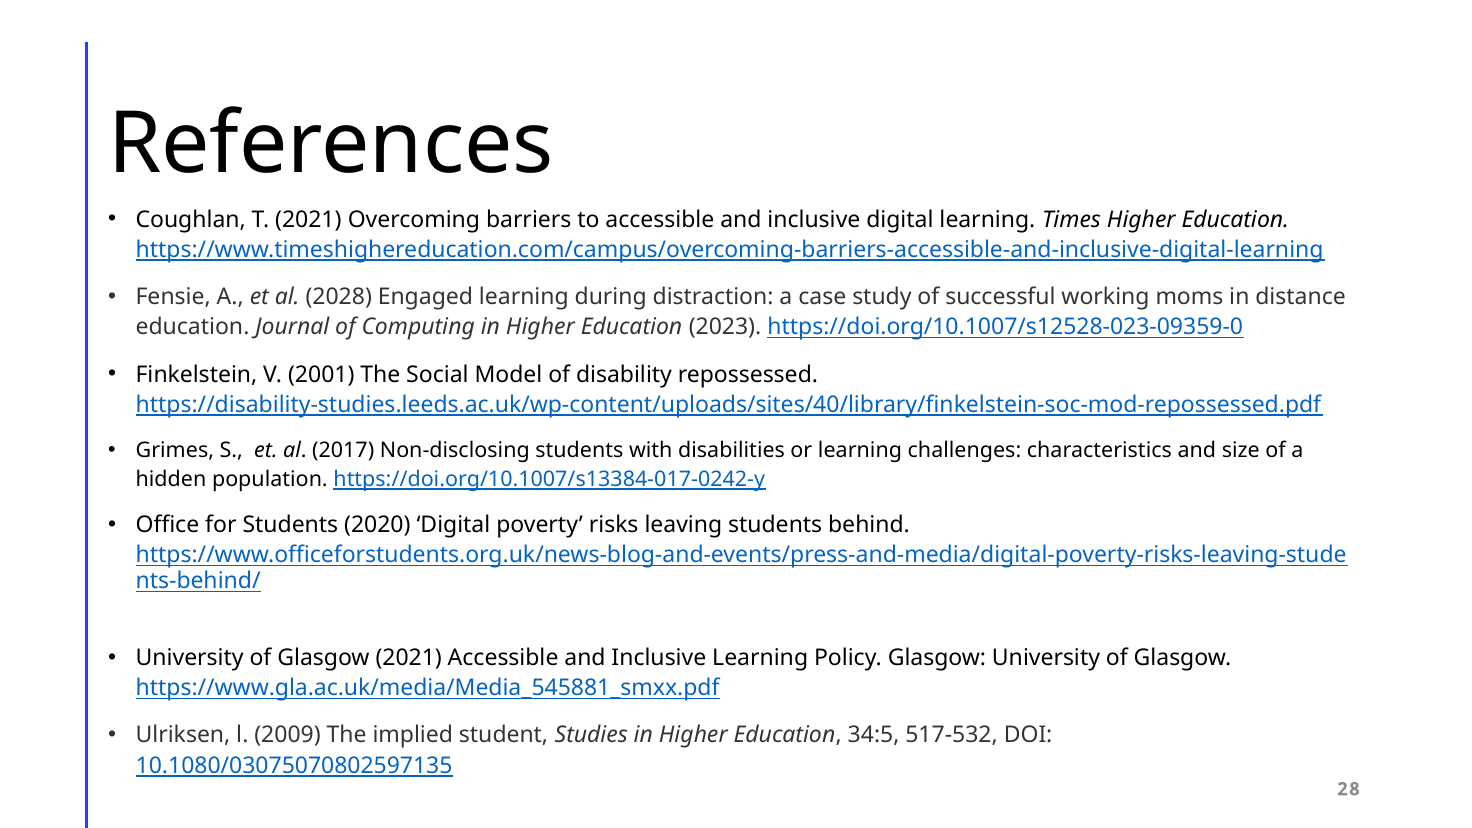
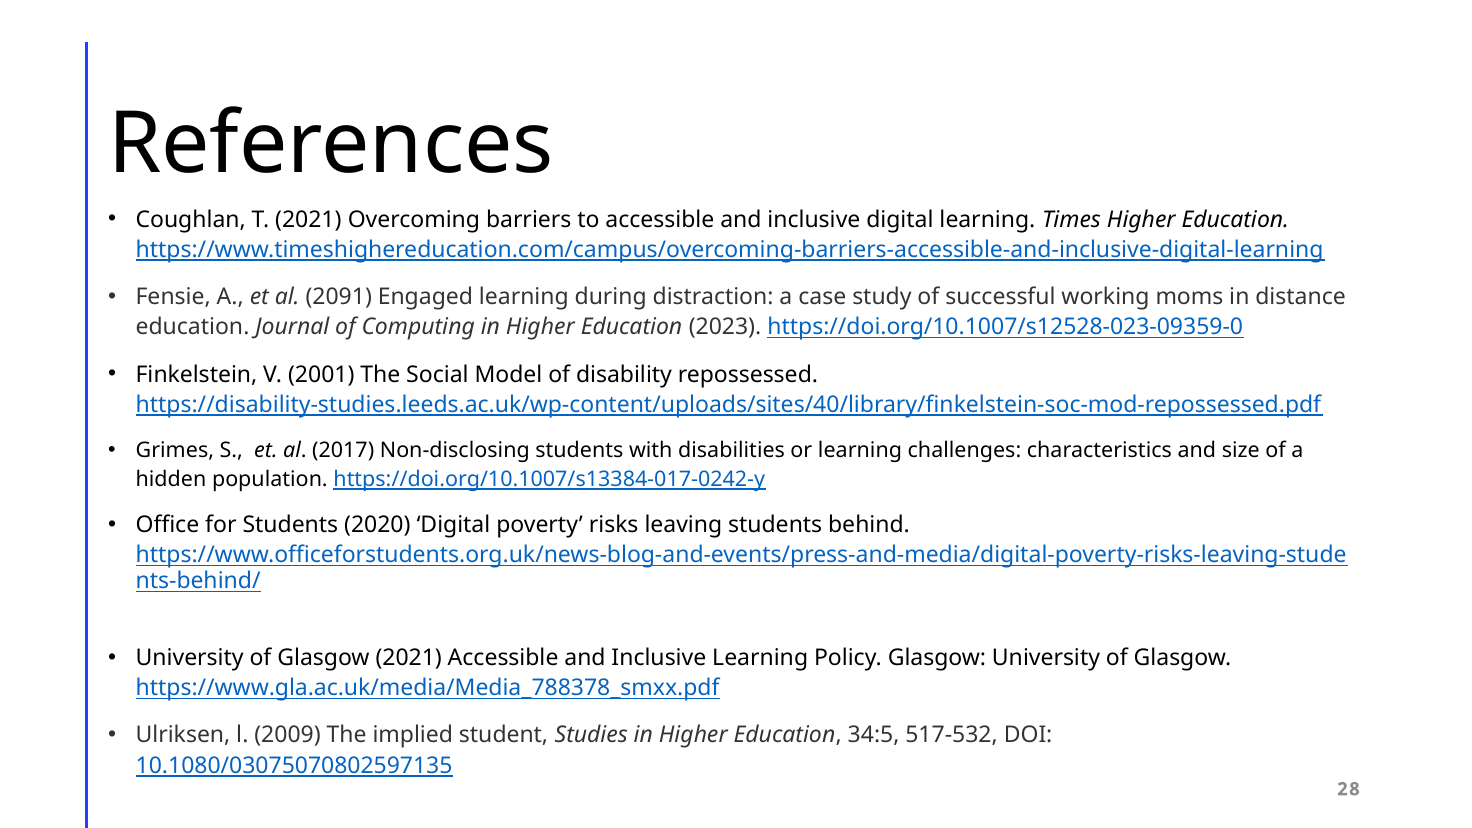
2028: 2028 -> 2091 (339, 297)
https://www.gla.ac.uk/media/Media_545881_smxx.pdf: https://www.gla.ac.uk/media/Media_545881_smxx.pdf -> https://www.gla.ac.uk/media/Media_788378_smxx.pdf (428, 688)
